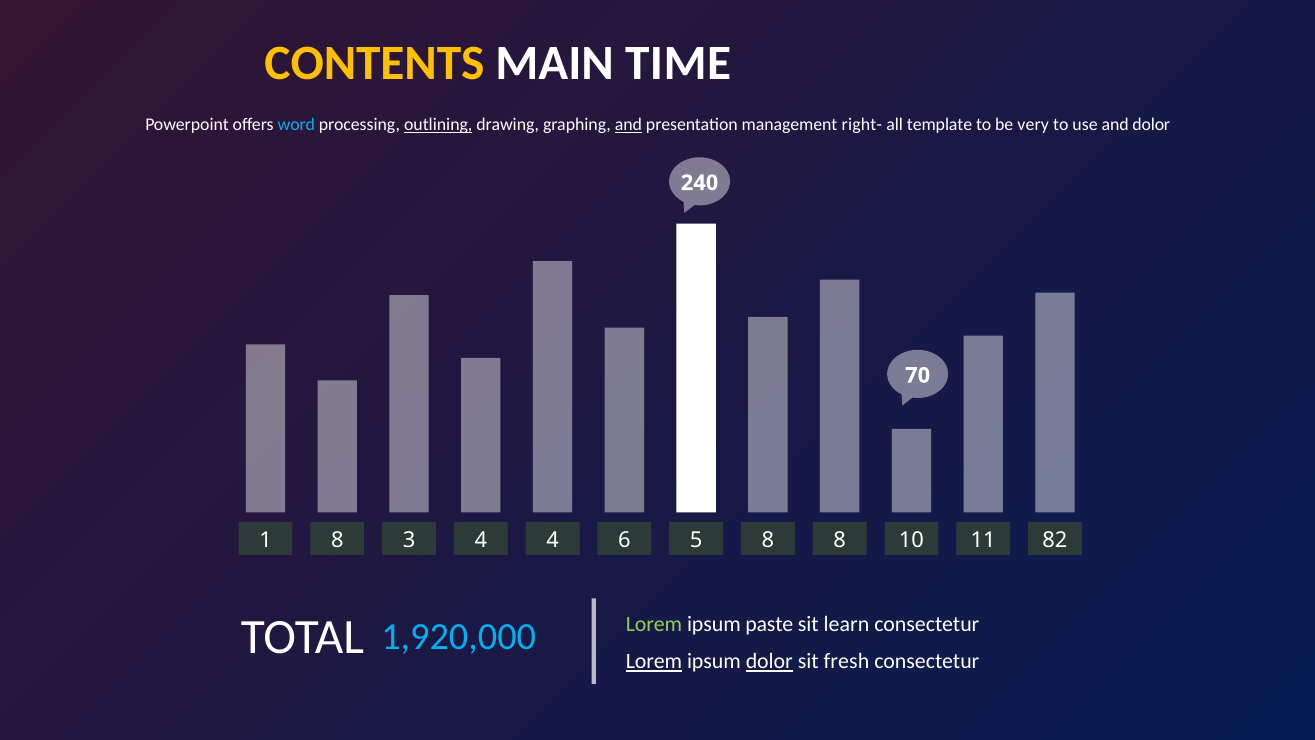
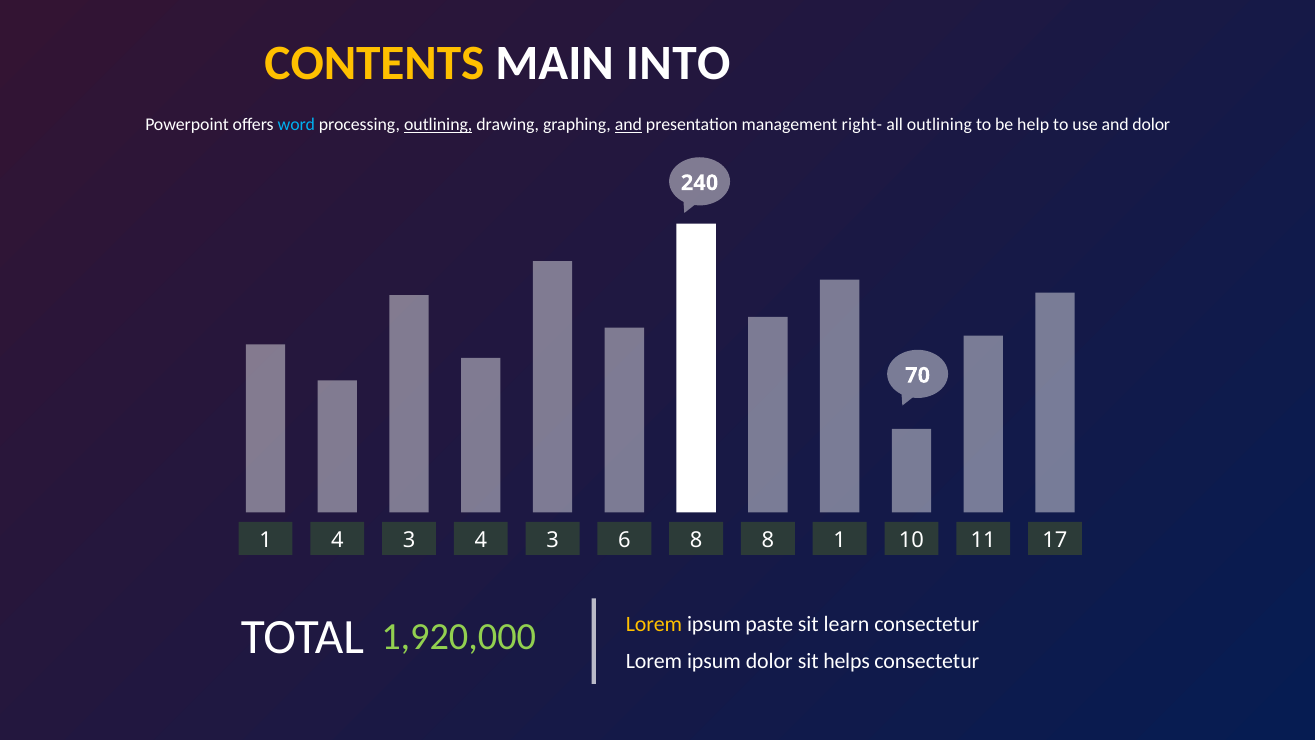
TIME: TIME -> INTO (678, 63)
all template: template -> outlining (939, 125)
very: very -> help (1033, 125)
1 8: 8 -> 4 (337, 540)
3 4 4: 4 -> 3 (553, 540)
6 5: 5 -> 8 (696, 540)
8 8: 8 -> 1 (840, 540)
82: 82 -> 17 (1055, 540)
Lorem colour: light green -> yellow (654, 624)
1,920,000 colour: light blue -> light green (459, 636)
Lorem underline: present -> none (654, 661)
dolor underline: present -> none (769, 661)
fresh: fresh -> helps (847, 661)
